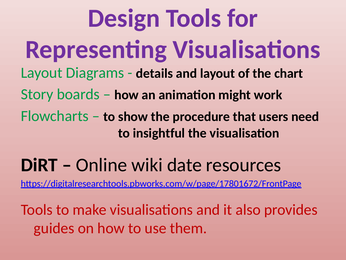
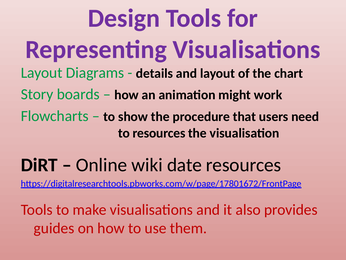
to insightful: insightful -> resources (159, 133)
